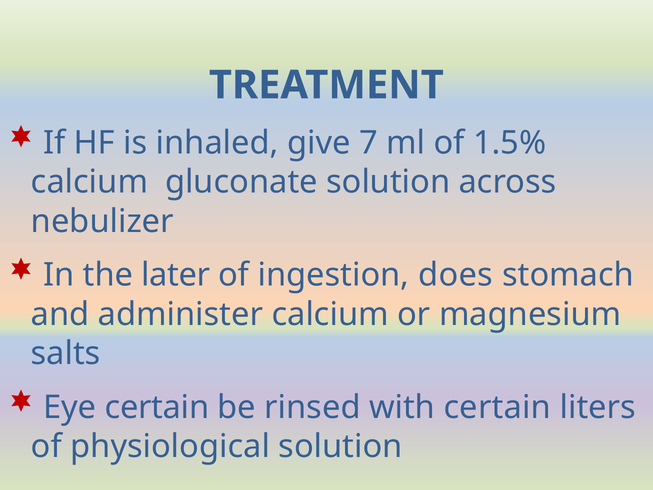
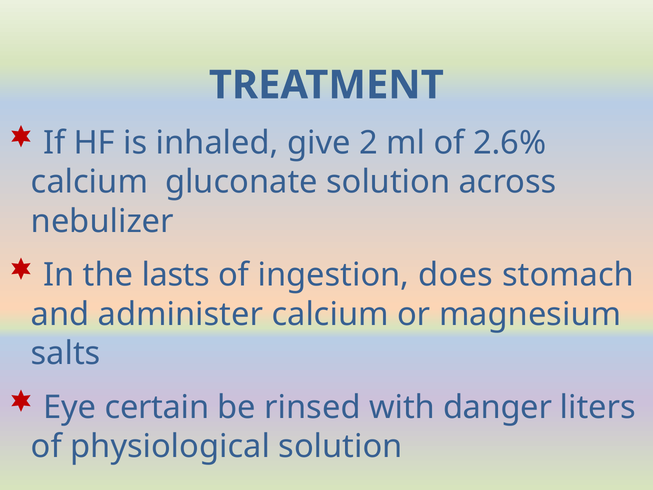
7: 7 -> 2 (368, 143)
1.5%: 1.5% -> 2.6% (510, 143)
later: later -> lasts (176, 275)
with certain: certain -> danger (498, 407)
